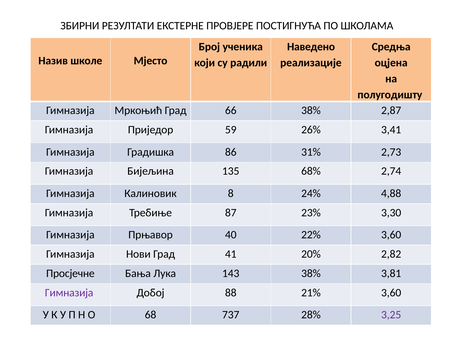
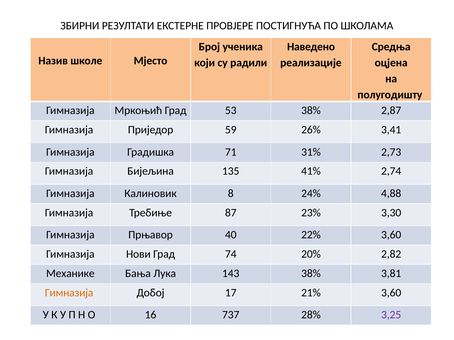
66: 66 -> 53 (231, 111)
86: 86 -> 71 (231, 152)
68%: 68% -> 41% (311, 172)
41: 41 -> 74 (231, 255)
Просјечне: Просјечне -> Механике (70, 274)
Гимназија colour: purple -> orange (69, 293)
88: 88 -> 17 (231, 293)
68: 68 -> 16 (151, 315)
